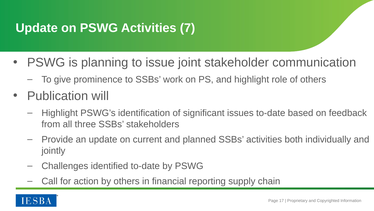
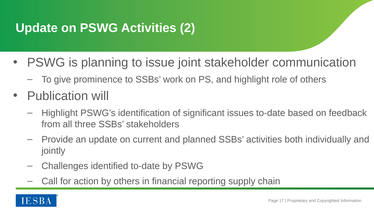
7: 7 -> 2 (187, 28)
